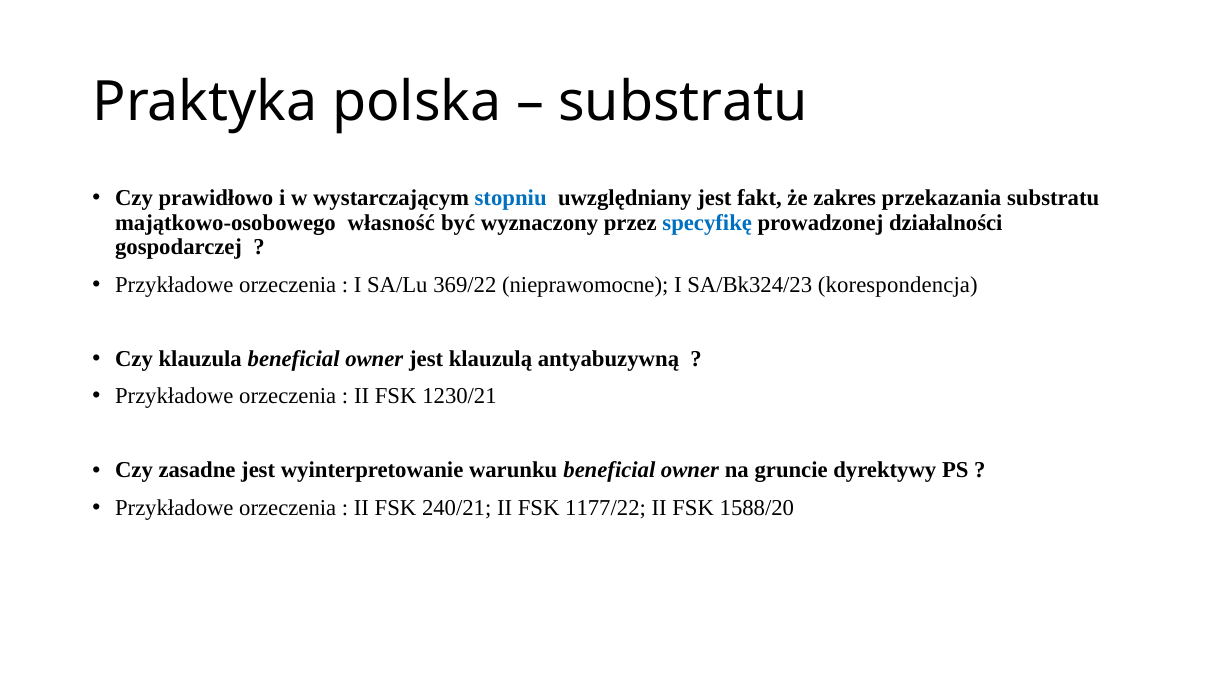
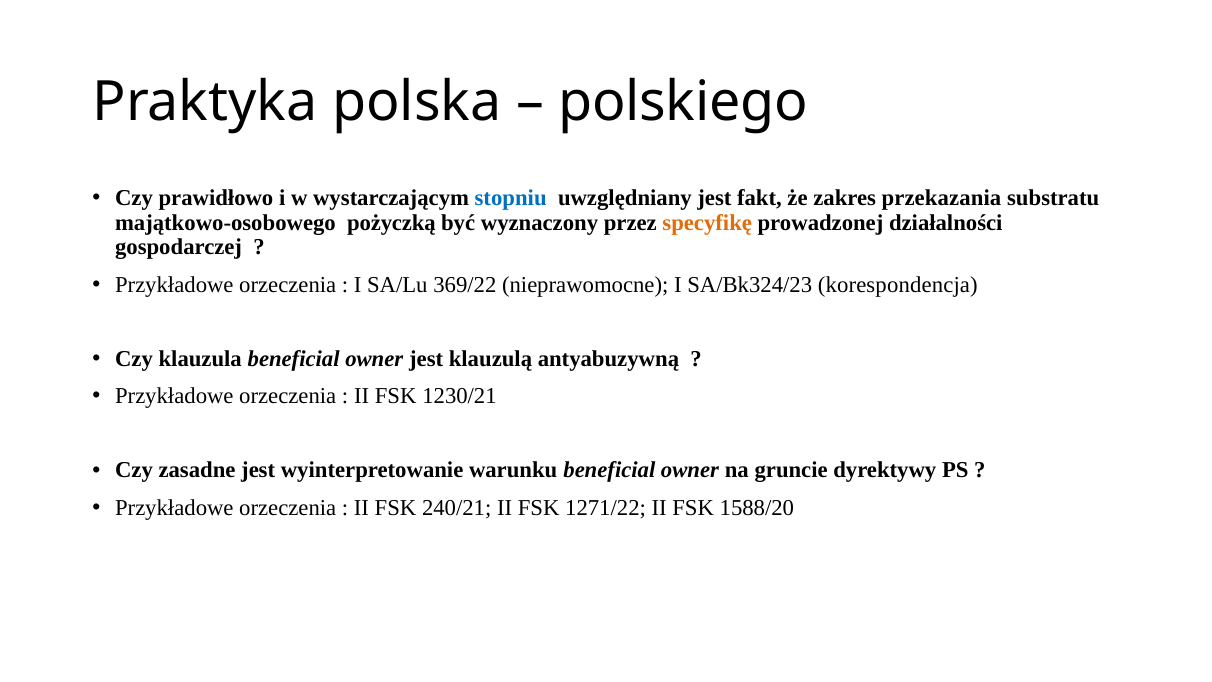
substratu: substratu -> polskiego (683, 102)
własność: własność -> pożyczką (391, 223)
specyfikę colour: blue -> orange (707, 223)
1177/22: 1177/22 -> 1271/22 (606, 507)
